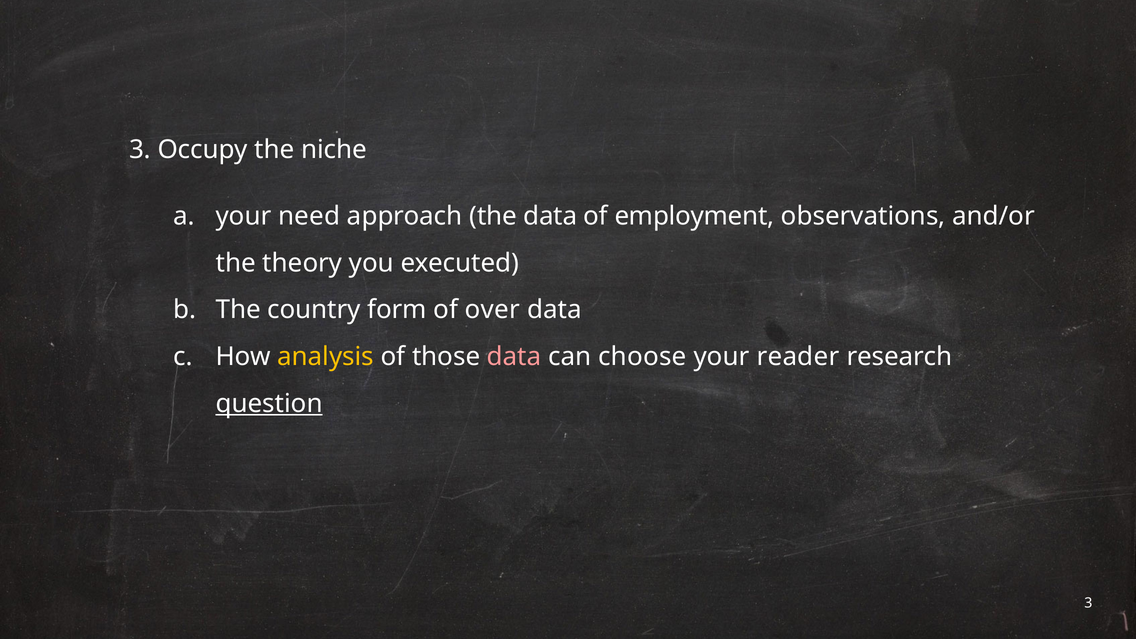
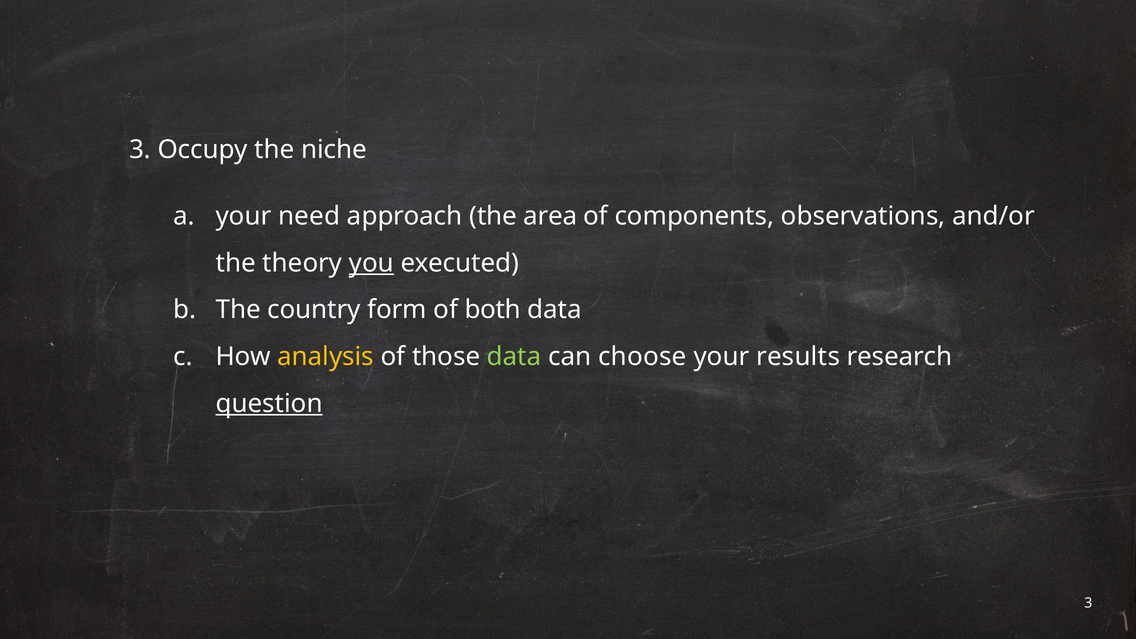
the data: data -> area (550, 216)
employment: employment -> components (694, 216)
you underline: none -> present (371, 263)
over: over -> both (493, 310)
data colour: pink -> light green (514, 357)
reader: reader -> results (798, 357)
